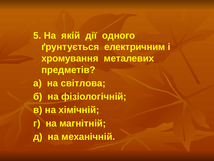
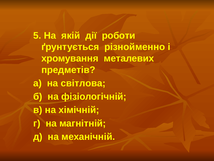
одного: одного -> роботи (119, 35)
електричним: електричним -> різнойменно (135, 47)
